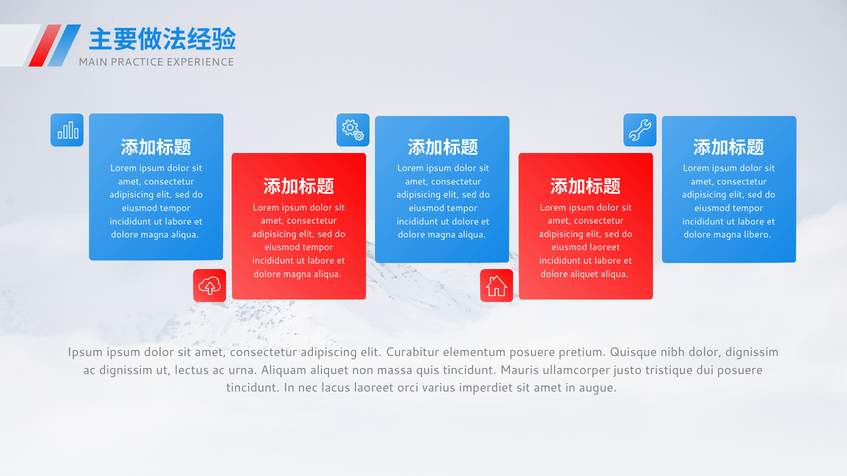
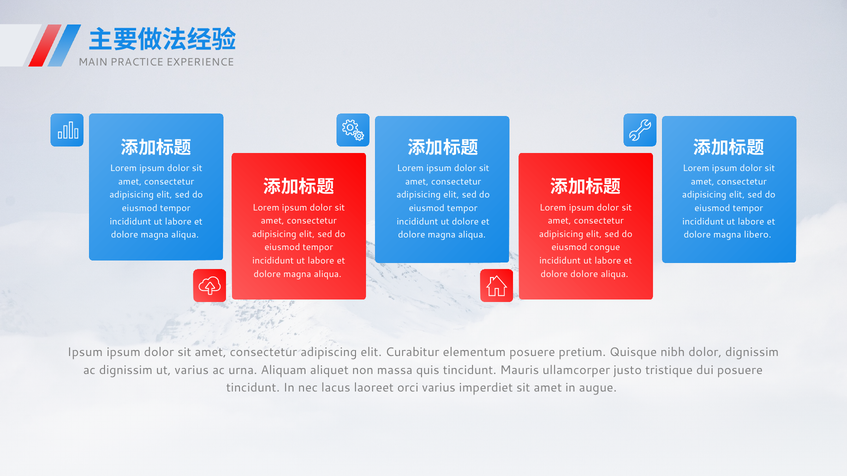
eiusmod laoreet: laoreet -> congue (605, 248)
dolore aliquet: aliquet -> dolore (584, 274)
ut lectus: lectus -> varius (192, 370)
